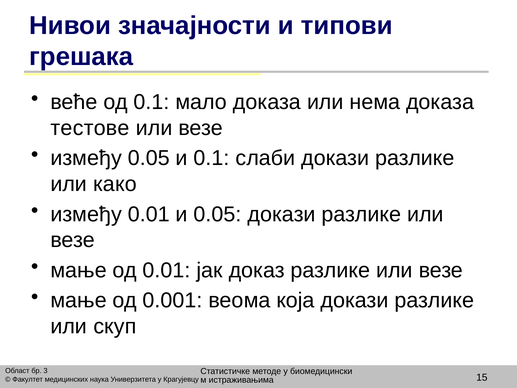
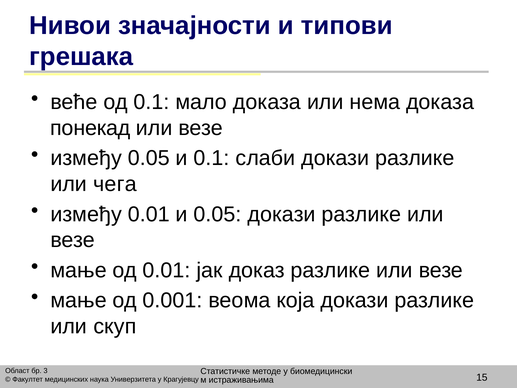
тестове: тестове -> понекад (90, 128)
како: како -> чега (115, 184)
